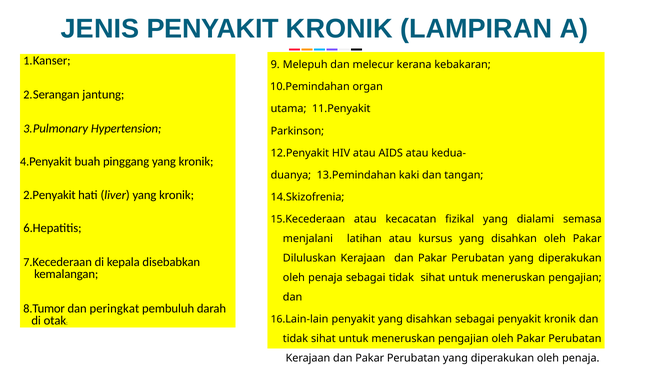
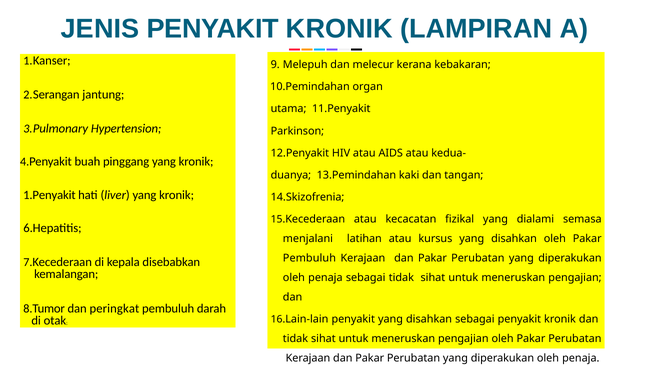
2.Penyakit: 2.Penyakit -> 1.Penyakit (49, 195)
Diluluskan: Diluluskan -> Pembuluh (309, 259)
